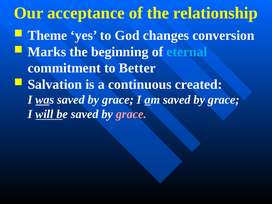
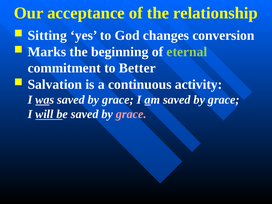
Theme: Theme -> Sitting (47, 35)
eternal colour: light blue -> light green (187, 52)
created: created -> activity (199, 84)
